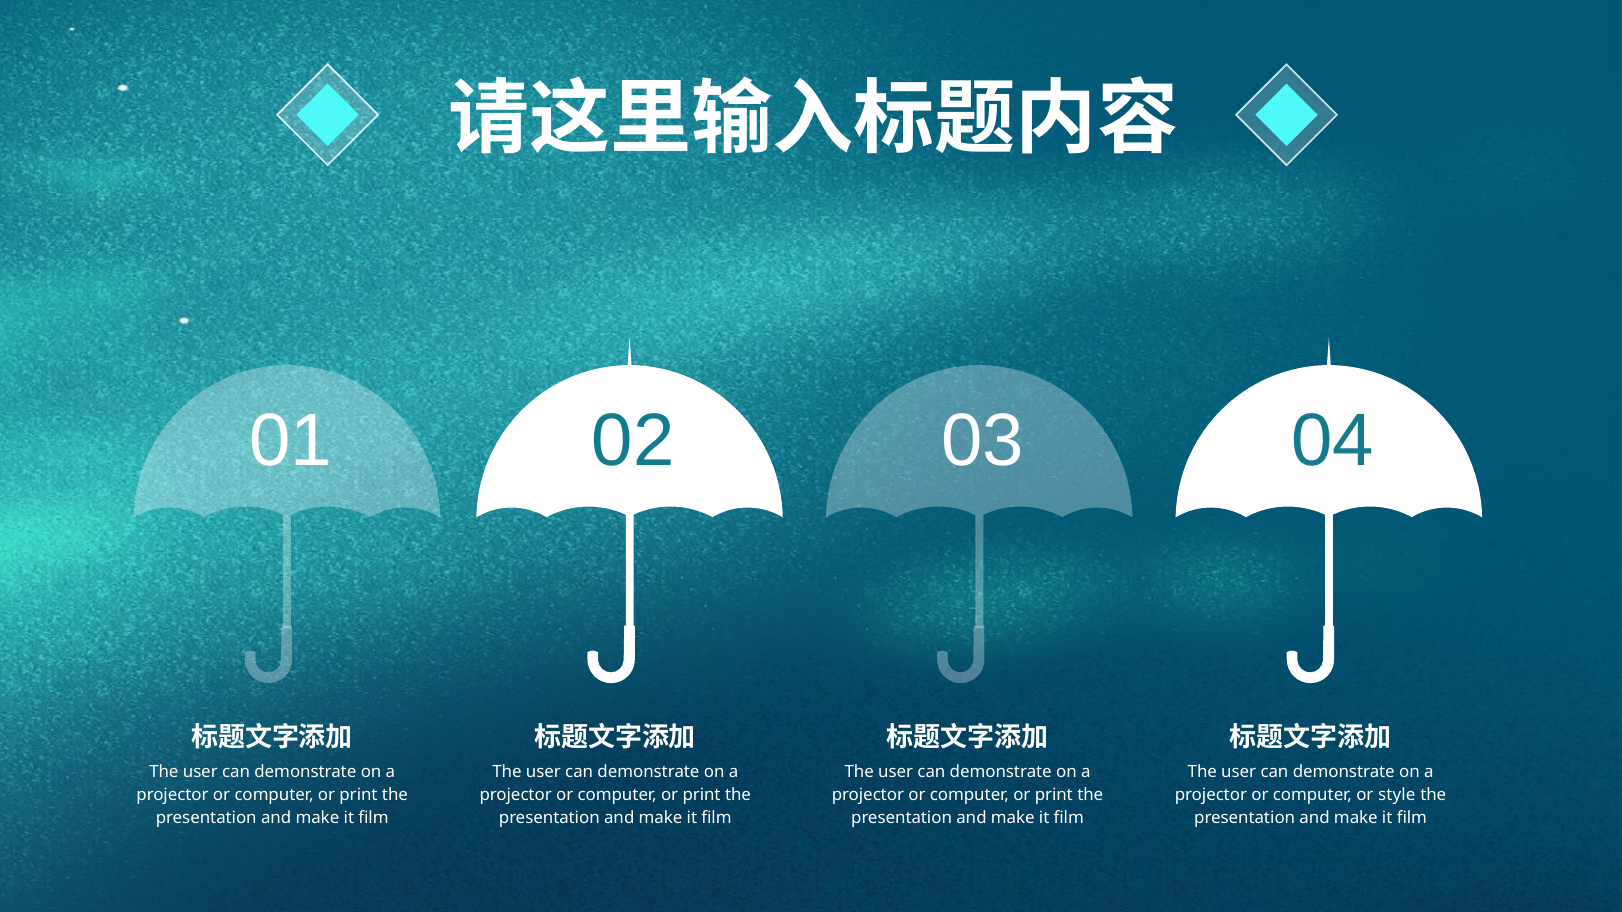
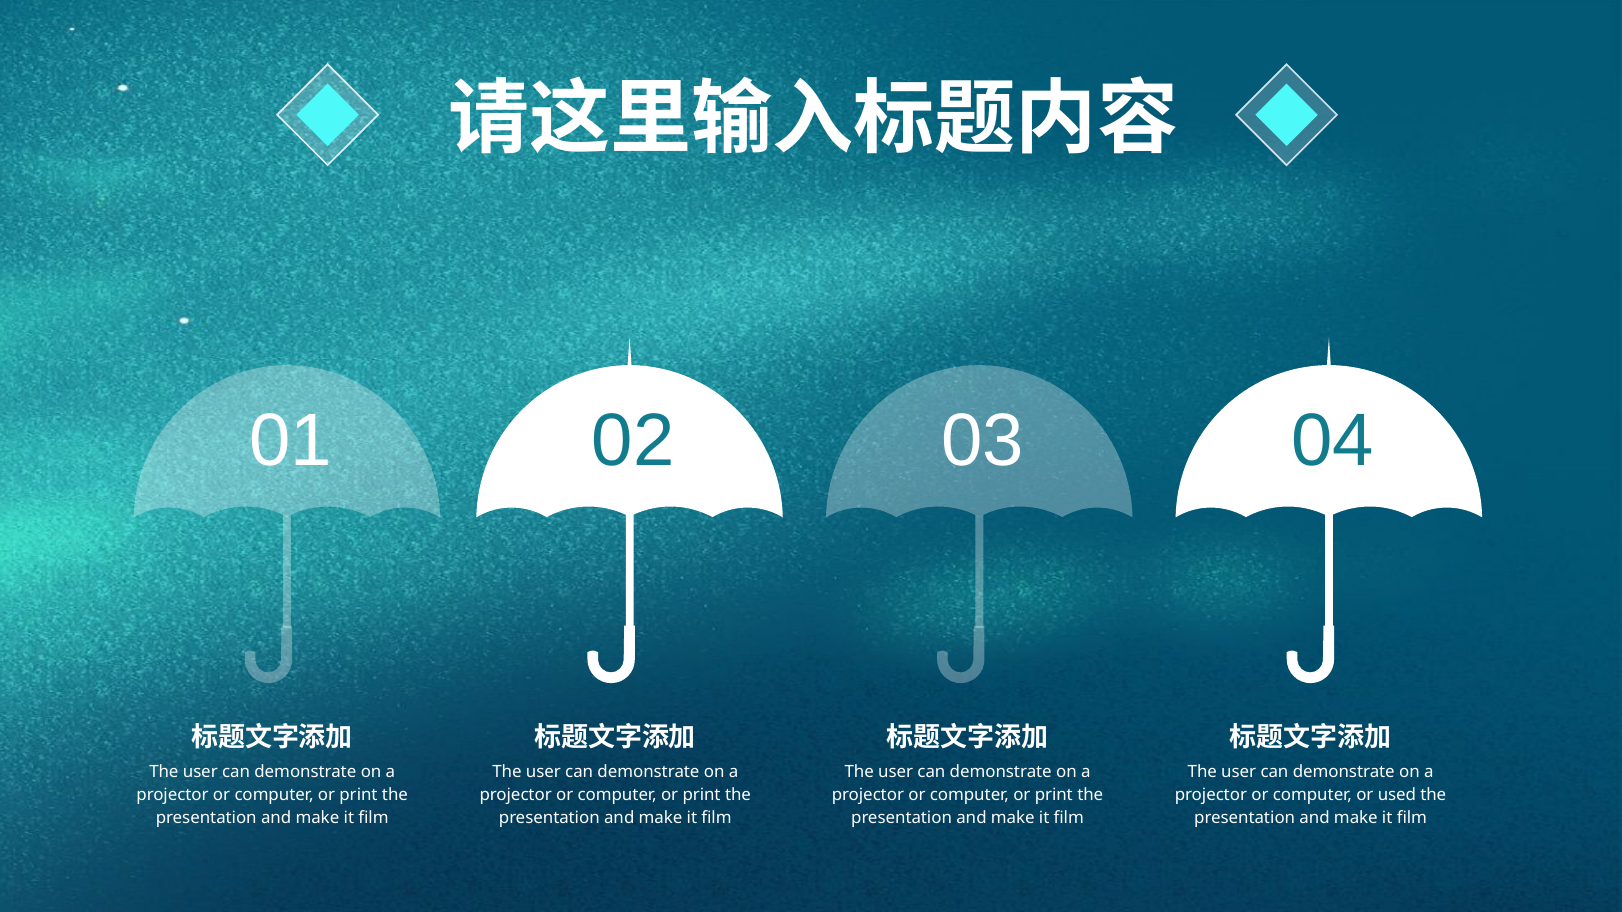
style: style -> used (1397, 795)
